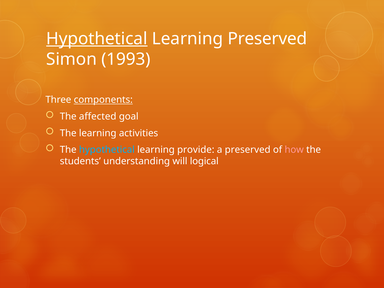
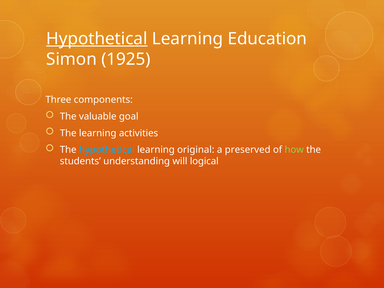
Learning Preserved: Preserved -> Education (267, 39)
1993: 1993 -> 1925 (126, 59)
components underline: present -> none (103, 100)
affected: affected -> valuable (98, 116)
provide: provide -> original (196, 150)
how colour: pink -> light green (294, 150)
